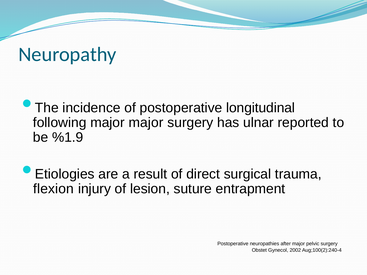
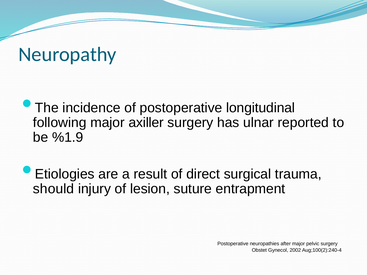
major major: major -> axiller (146, 123)
flexion: flexion -> should (54, 189)
